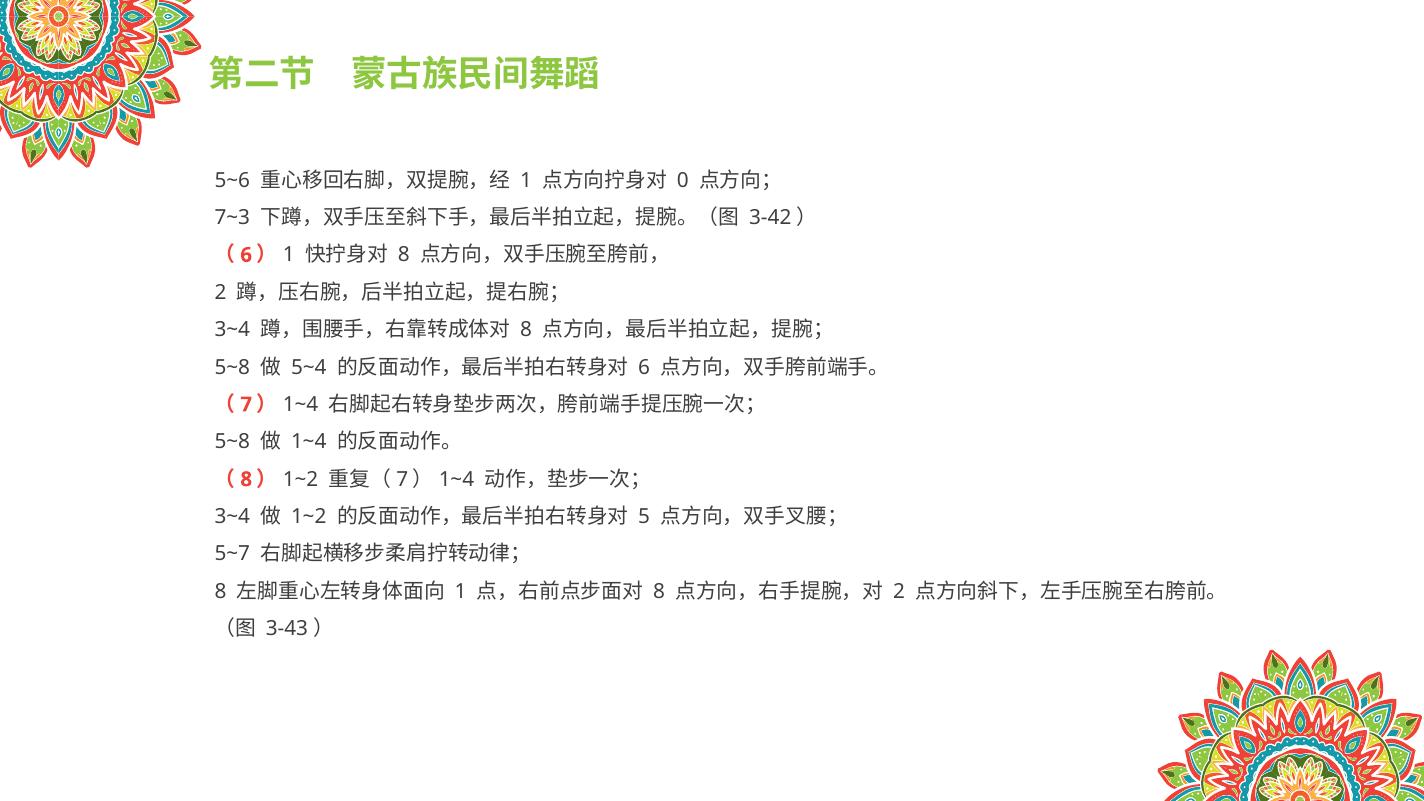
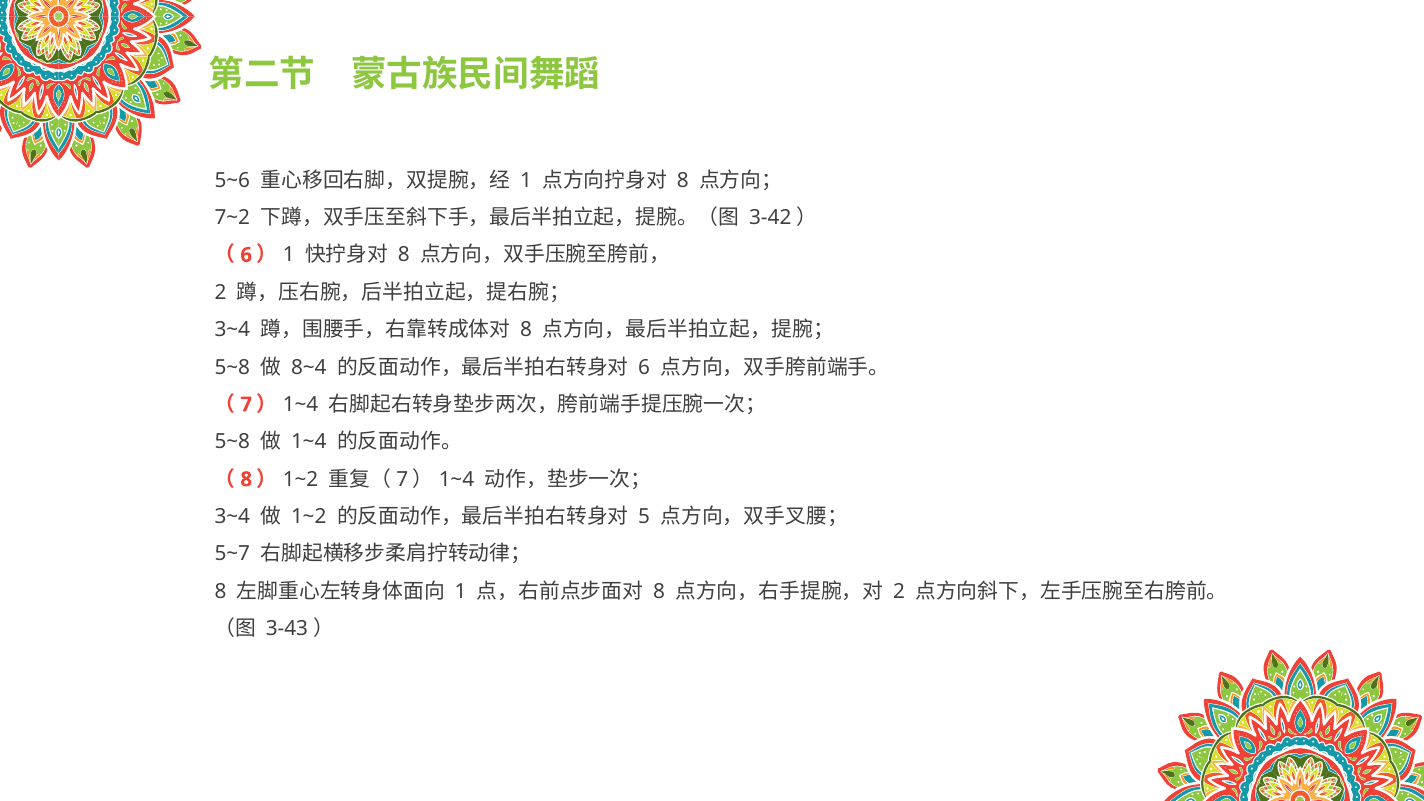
0: 0 -> 8 (683, 180)
7~3: 7~3 -> 7~2 (232, 218)
5~4: 5~4 -> 8~4 (309, 367)
